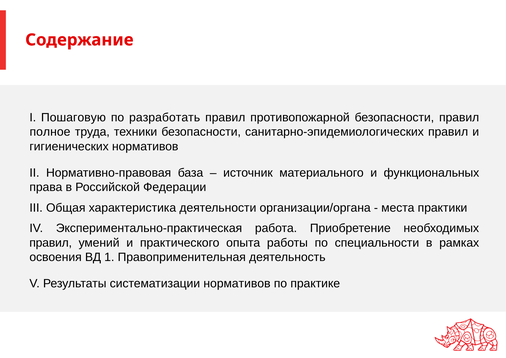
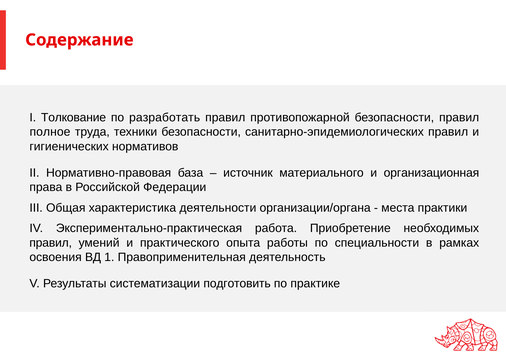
Пошаговую: Пошаговую -> Толкование (74, 118)
функциональных: функциональных -> организационная (431, 173)
систематизации нормативов: нормативов -> подготовить (237, 283)
